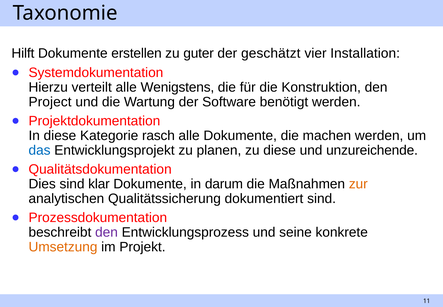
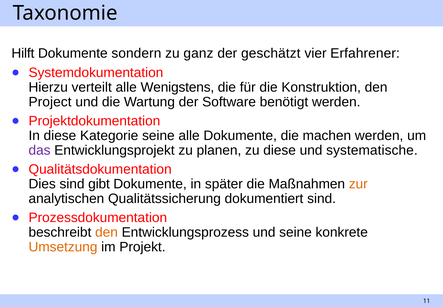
erstellen: erstellen -> sondern (136, 53)
guter: guter -> ganz (198, 53)
Installation: Installation -> Erfahrener (365, 53)
Kategorie rasch: rasch -> seine (158, 136)
das colour: blue -> purple (40, 150)
unzureichende: unzureichende -> systematische (372, 150)
klar: klar -> gibt (99, 184)
darum: darum -> später (224, 184)
den colour: purple -> orange (107, 232)
